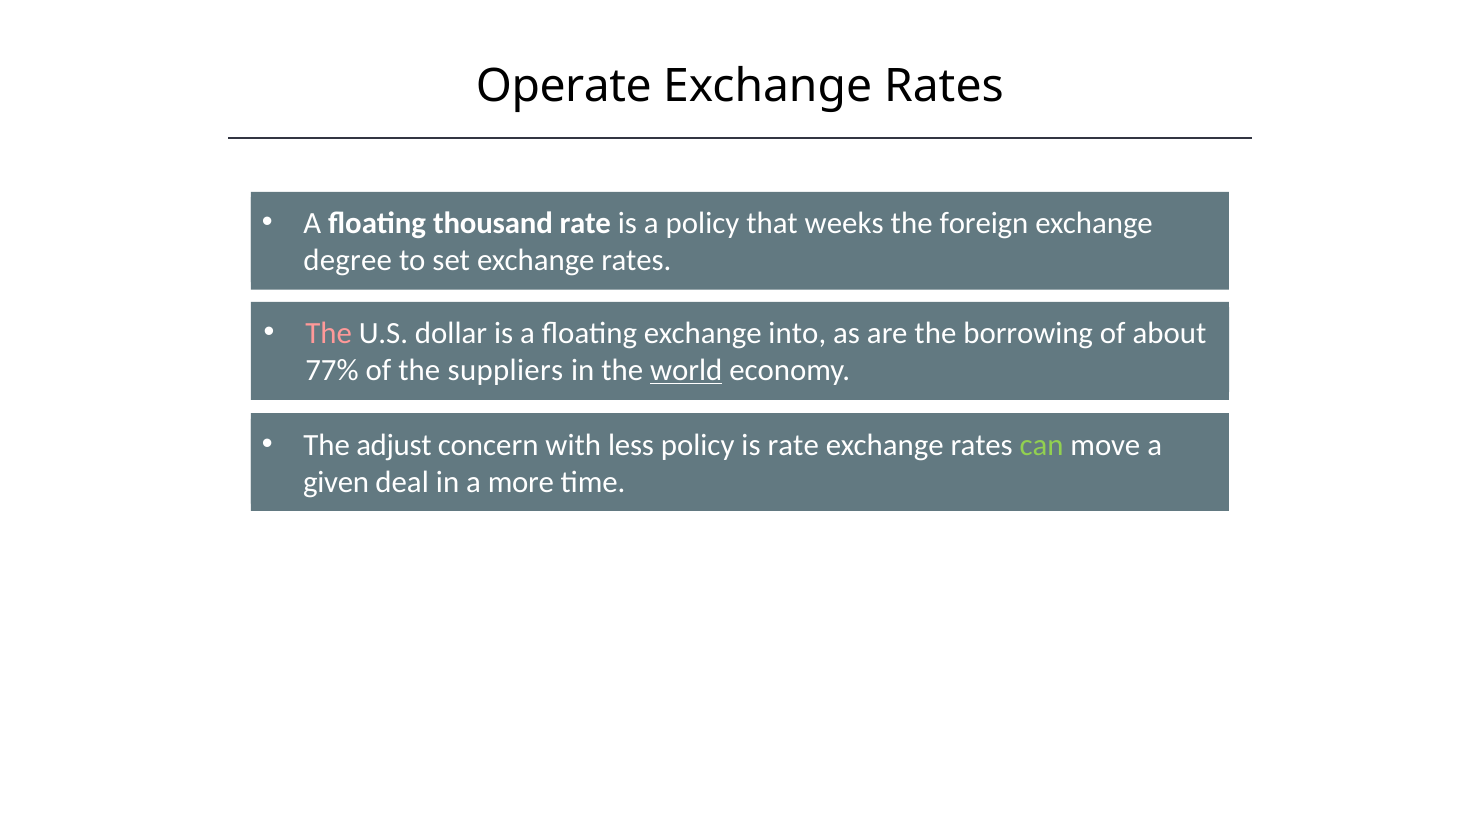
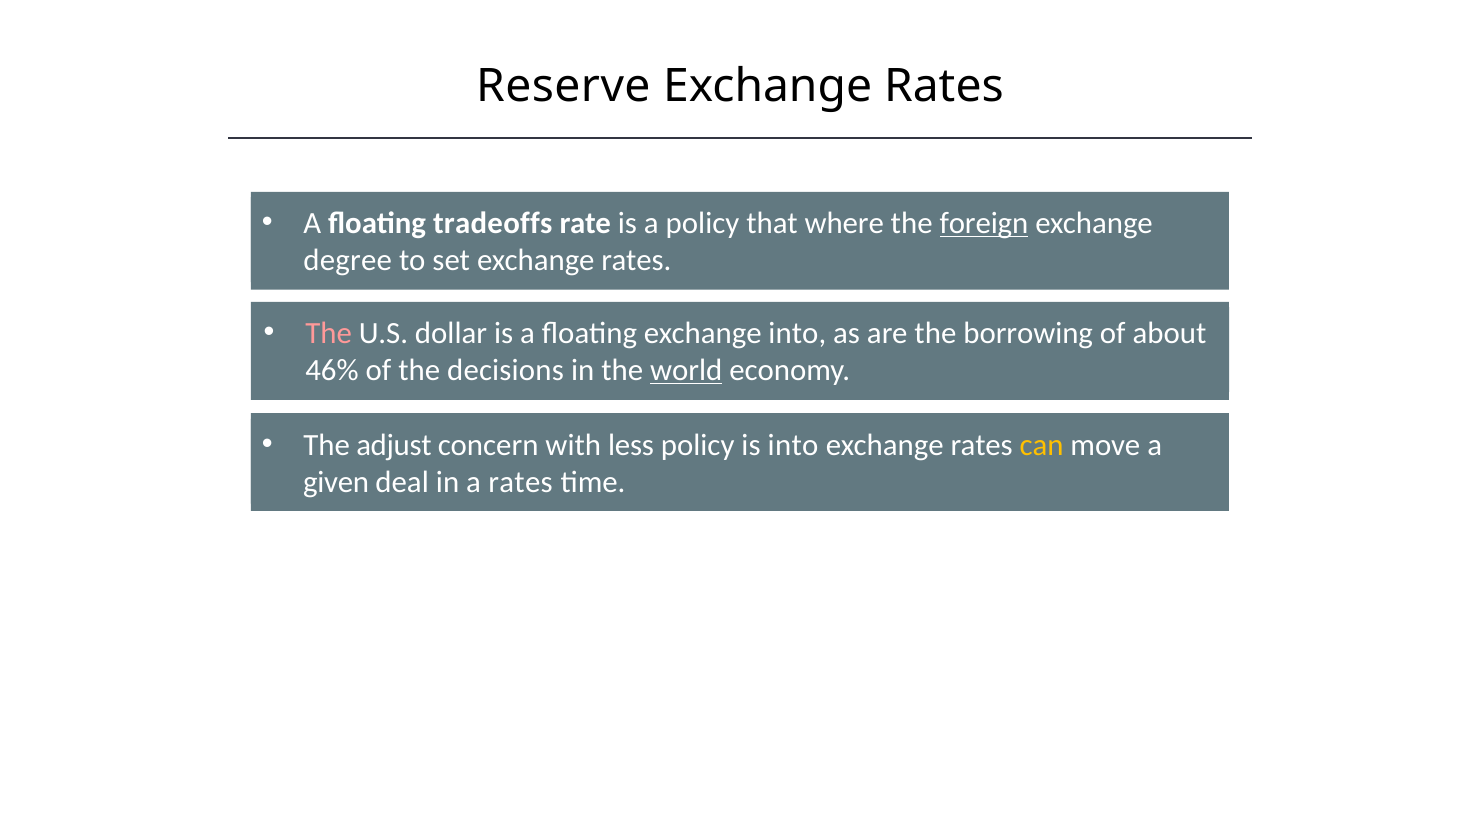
Operate: Operate -> Reserve (563, 86)
thousand: thousand -> tradeoffs (493, 223)
weeks: weeks -> where (844, 223)
foreign underline: none -> present (984, 223)
77%: 77% -> 46% (332, 370)
suppliers: suppliers -> decisions (506, 370)
is rate: rate -> into (793, 445)
can colour: light green -> yellow (1042, 445)
a more: more -> rates (521, 482)
